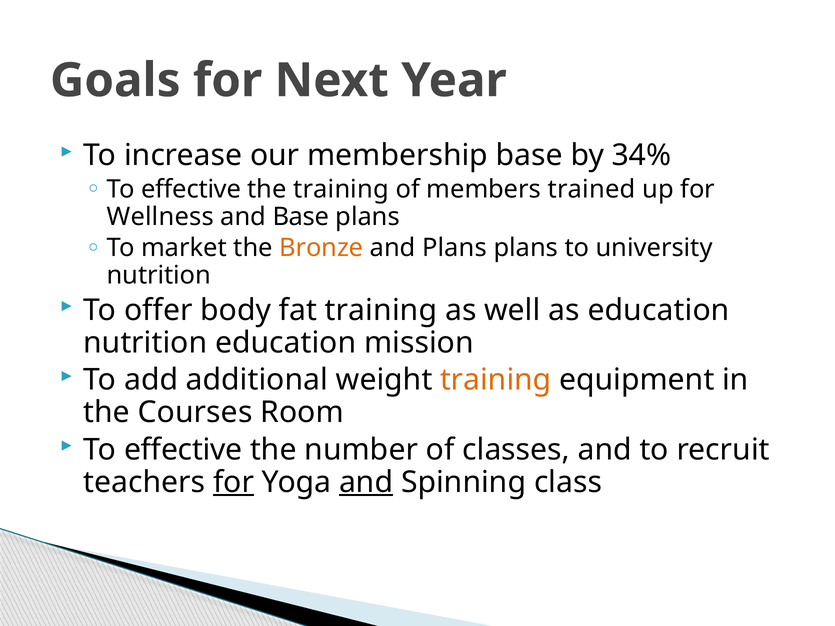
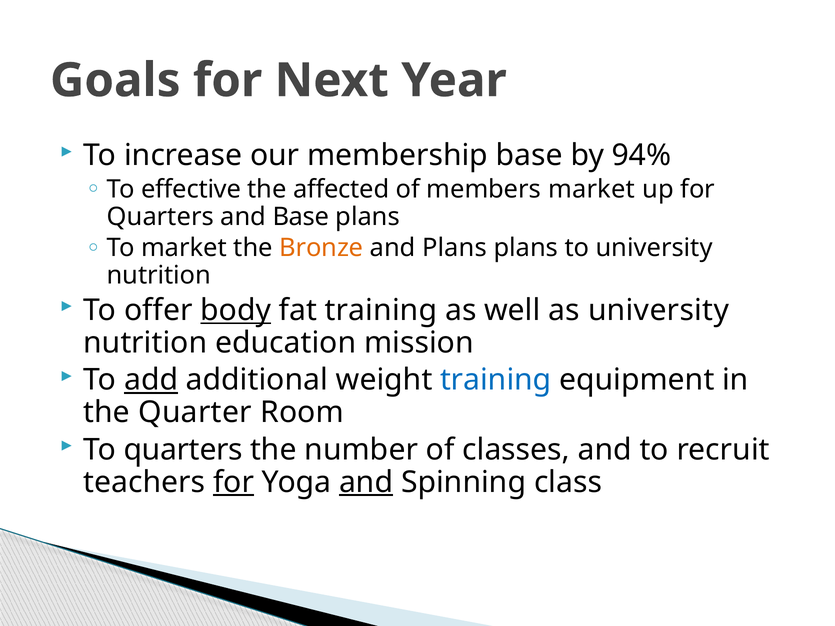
34%: 34% -> 94% (642, 155)
the training: training -> affected (341, 189)
members trained: trained -> market (592, 189)
Wellness: Wellness -> Quarters (160, 217)
body underline: none -> present (236, 310)
as education: education -> university (659, 310)
add underline: none -> present (151, 380)
training colour: orange -> blue (496, 380)
Courses: Courses -> Quarter (195, 413)
effective: effective -> quarters (183, 450)
